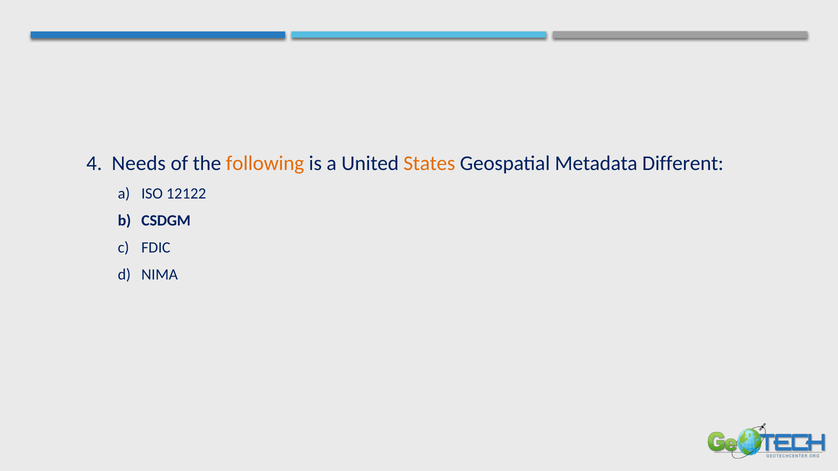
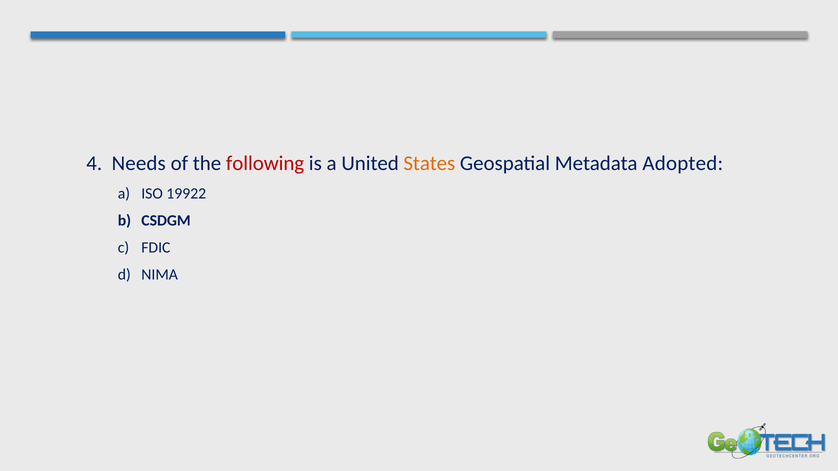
following colour: orange -> red (265, 164)
Different: Different -> Adopted (683, 164)
12122: 12122 -> 19922 (186, 194)
